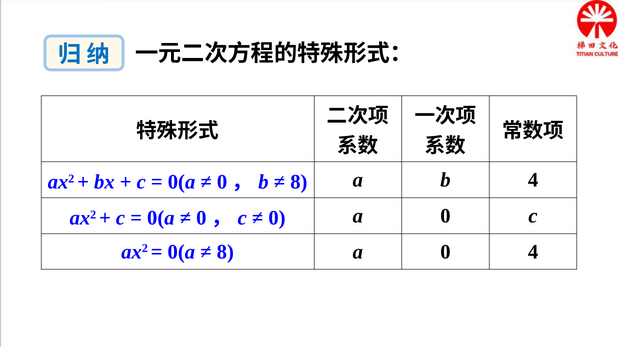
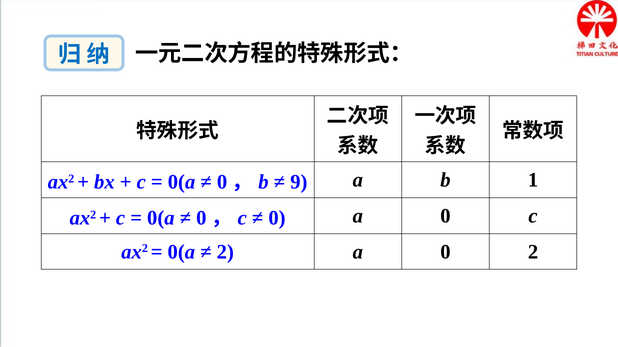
8: 8 -> 9 (299, 182)
b 4: 4 -> 1 (533, 180)
8: 8 -> 2 (225, 252)
0 4: 4 -> 2 (533, 252)
